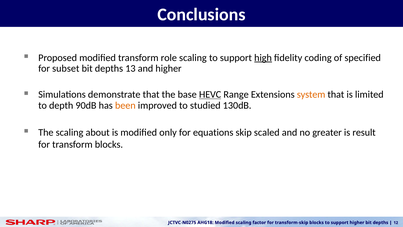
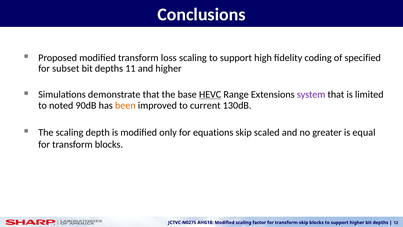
role: role -> loss (169, 58)
high underline: present -> none (263, 58)
13: 13 -> 11 (130, 69)
system colour: orange -> purple (311, 94)
depth: depth -> noted (61, 105)
studied: studied -> current (205, 105)
about: about -> depth (98, 132)
result: result -> equal (364, 132)
